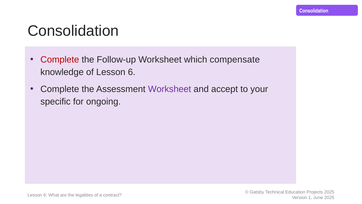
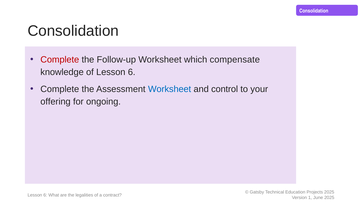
Worksheet colour: purple -> blue (170, 89)
accept: accept -> control (225, 89)
specific: specific -> offering (55, 101)
